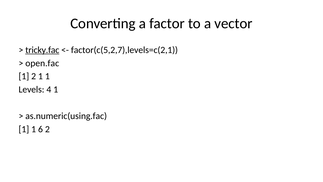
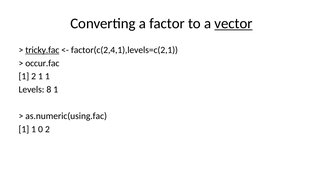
vector underline: none -> present (233, 23)
factor(c(5,2,7),levels=c(2,1: factor(c(5,2,7),levels=c(2,1 -> factor(c(2,4,1),levels=c(2,1 (124, 50)
open.fac: open.fac -> occur.fac (42, 63)
4: 4 -> 8 (49, 89)
6: 6 -> 0 (40, 129)
